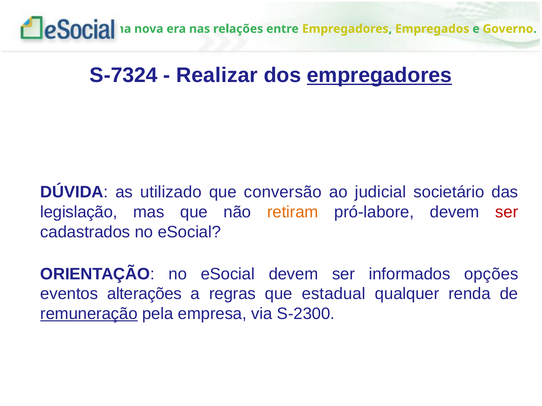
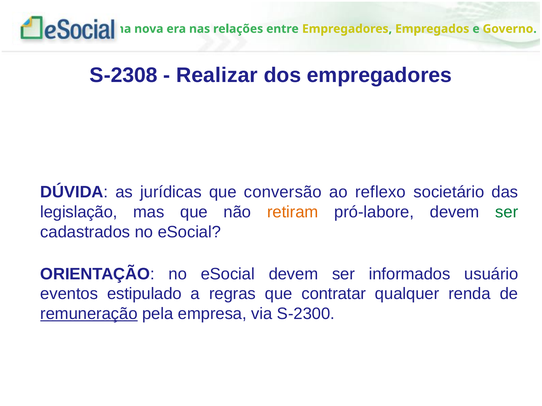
S-7324: S-7324 -> S-2308 (124, 75)
empregadores underline: present -> none (379, 75)
utilizado: utilizado -> jurídicas (171, 192)
judicial: judicial -> reflexo (381, 192)
ser colour: red -> green (507, 212)
opções: opções -> usuário (491, 274)
alterações: alterações -> estipulado (144, 294)
estadual: estadual -> contratar (334, 294)
